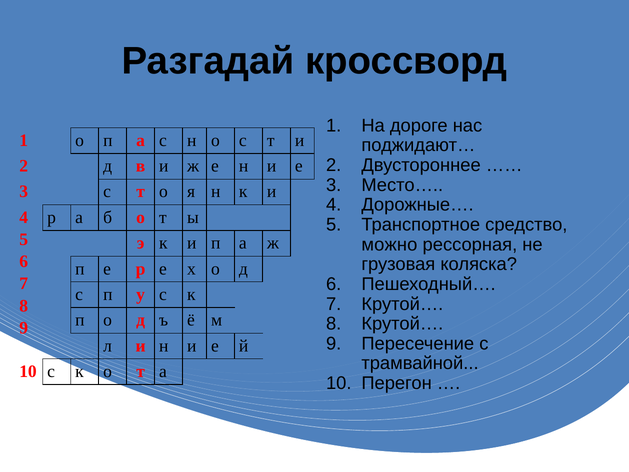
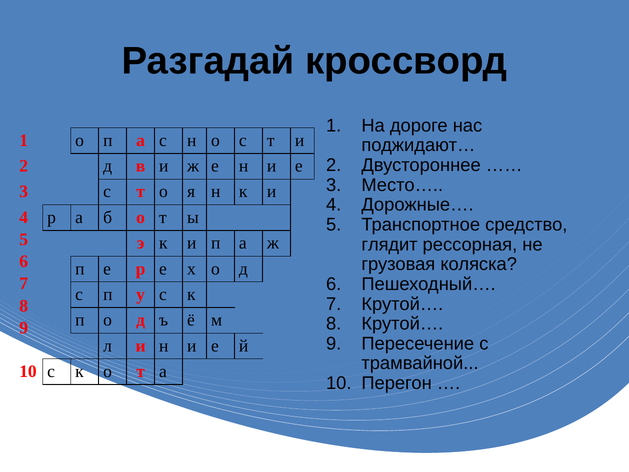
можно: можно -> глядит (390, 244)
